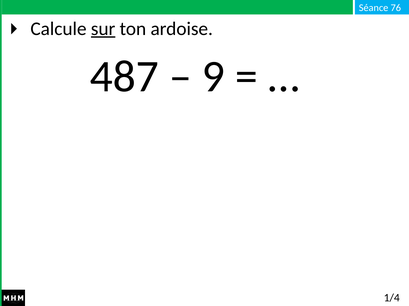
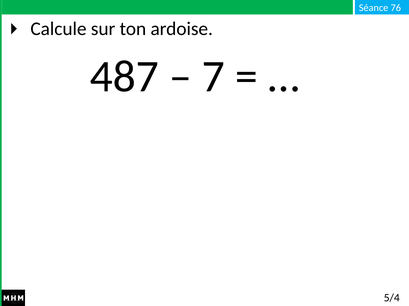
sur underline: present -> none (103, 29)
9: 9 -> 7 (213, 77)
1/4: 1/4 -> 5/4 (392, 298)
